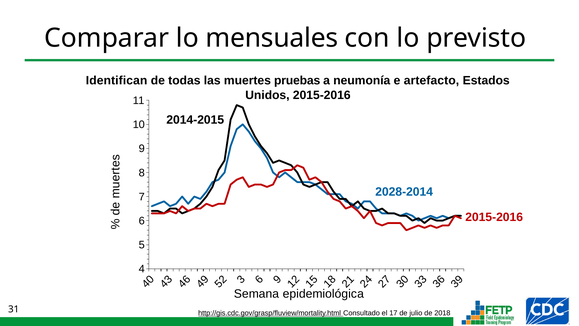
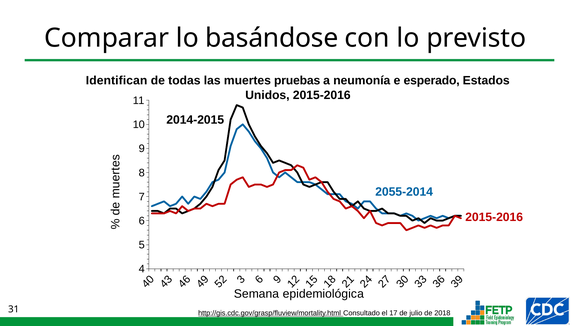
mensuales: mensuales -> basándose (272, 38)
artefacto: artefacto -> esperado (432, 80)
2028-2014: 2028-2014 -> 2055-2014 (404, 192)
